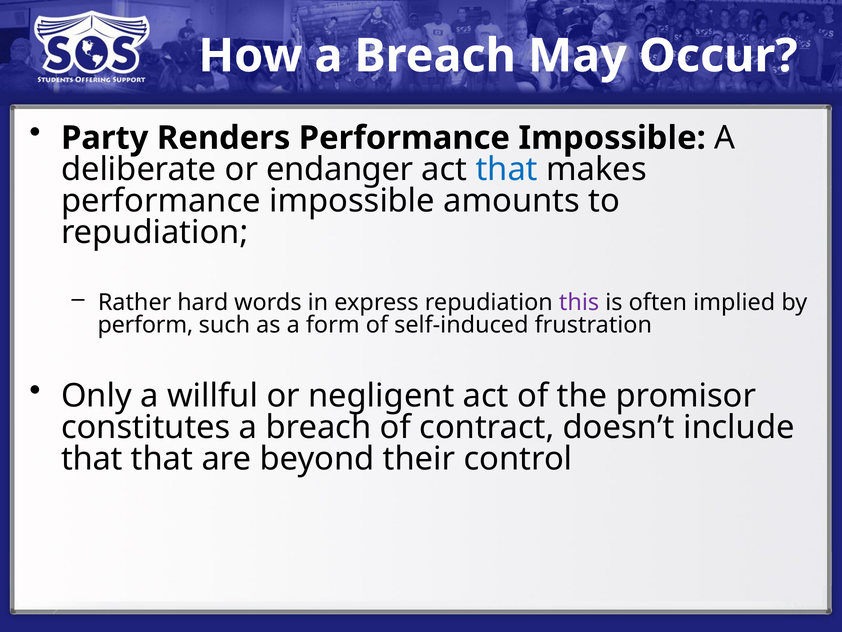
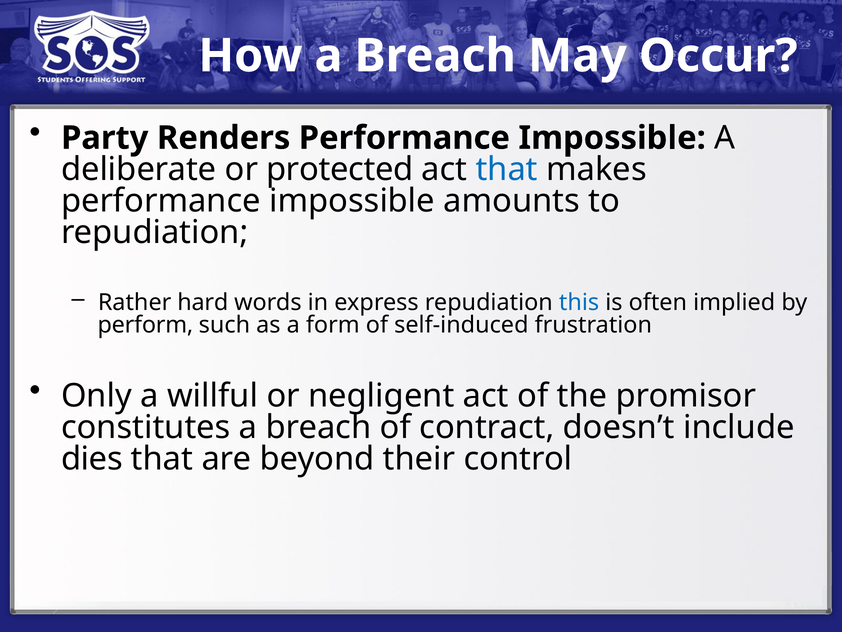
endanger: endanger -> protected (340, 169)
this colour: purple -> blue (579, 302)
that: that -> dies (92, 459)
